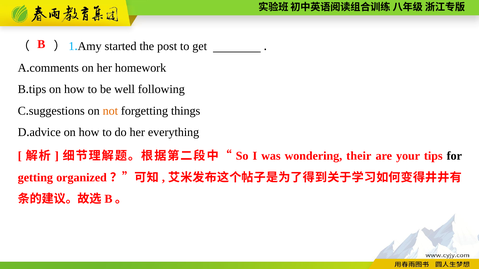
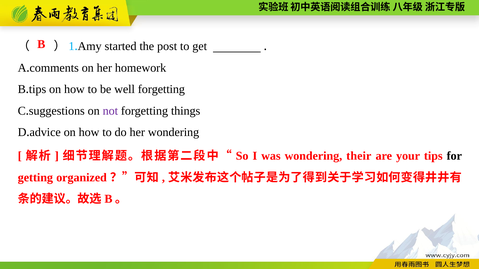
well following: following -> forgetting (161, 89)
not colour: orange -> purple (110, 111)
her everything: everything -> wondering (174, 133)
